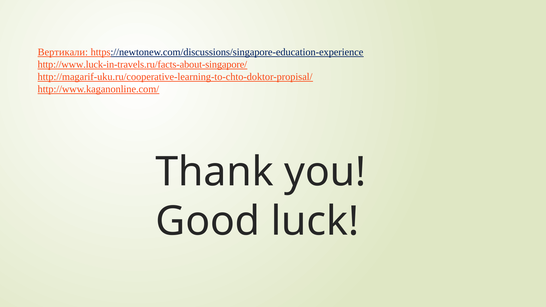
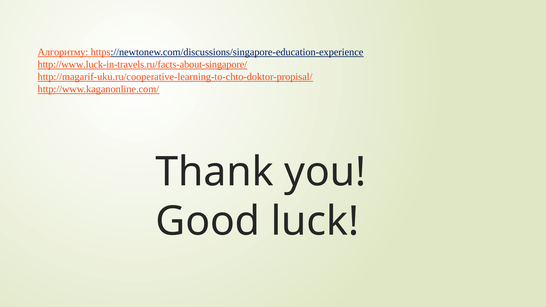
Вертикали: Вертикали -> Алгоритму (63, 52)
